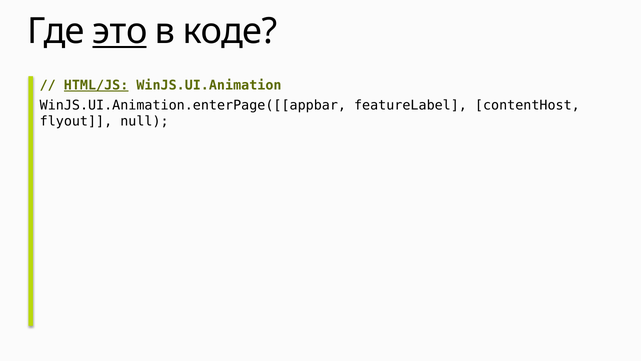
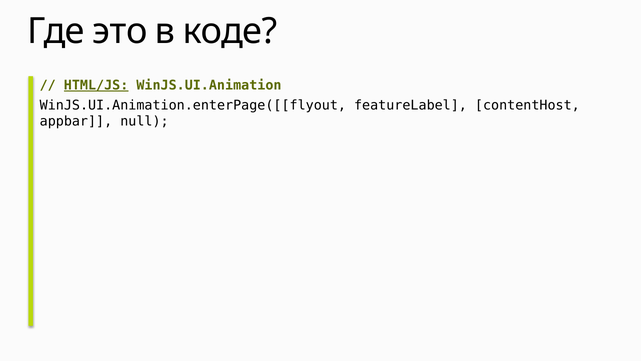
это underline: present -> none (120, 31)
WinJS.UI.Animation.enterPage([[appbar: WinJS.UI.Animation.enterPage([[appbar -> WinJS.UI.Animation.enterPage([[flyout (193, 105)
flyout: flyout -> appbar (76, 121)
